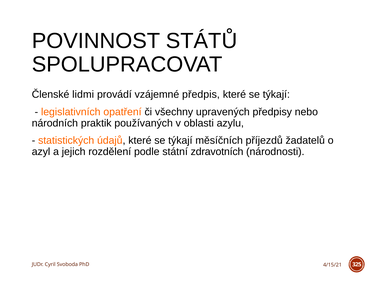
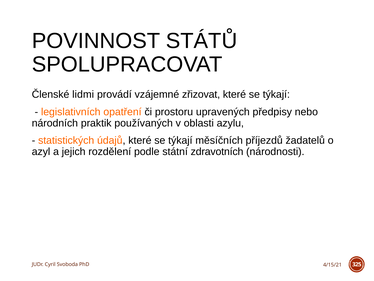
předpis: předpis -> zřizovat (201, 94)
všechny: všechny -> prostoru (174, 112)
